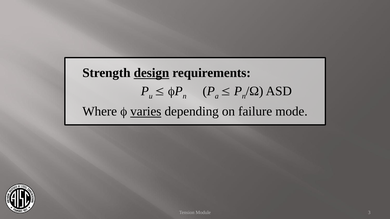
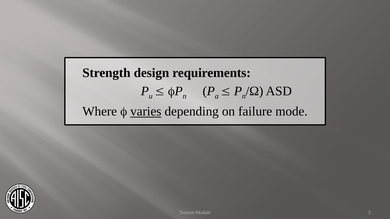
design underline: present -> none (151, 73)
